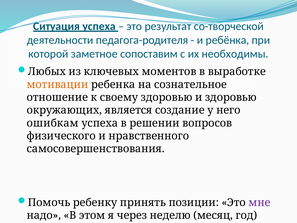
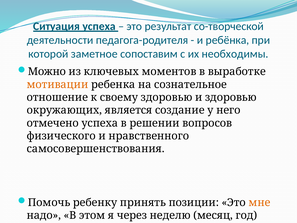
Любых: Любых -> Можно (47, 72)
ошибкам: ошибкам -> отмечено (53, 123)
мне colour: purple -> orange (259, 202)
